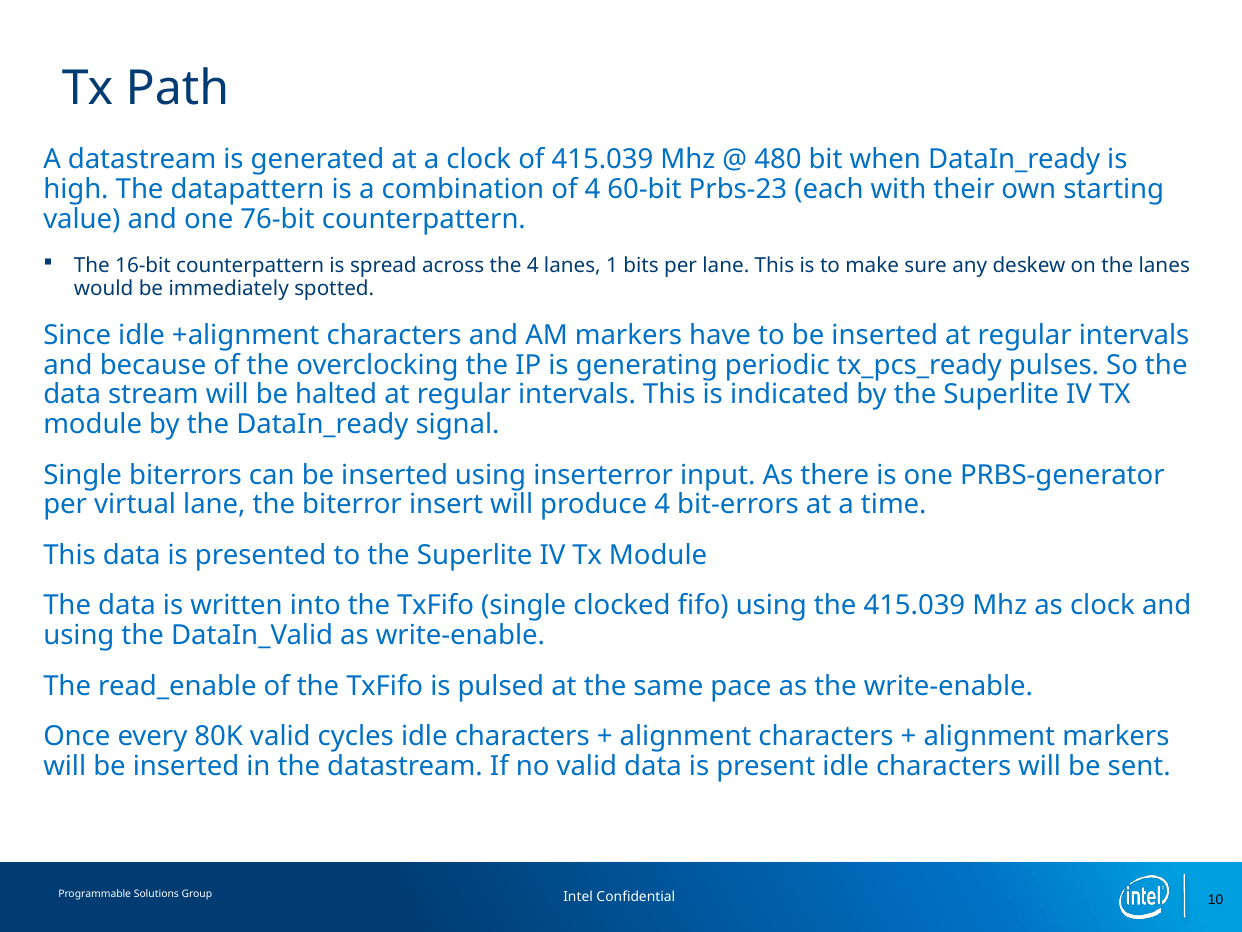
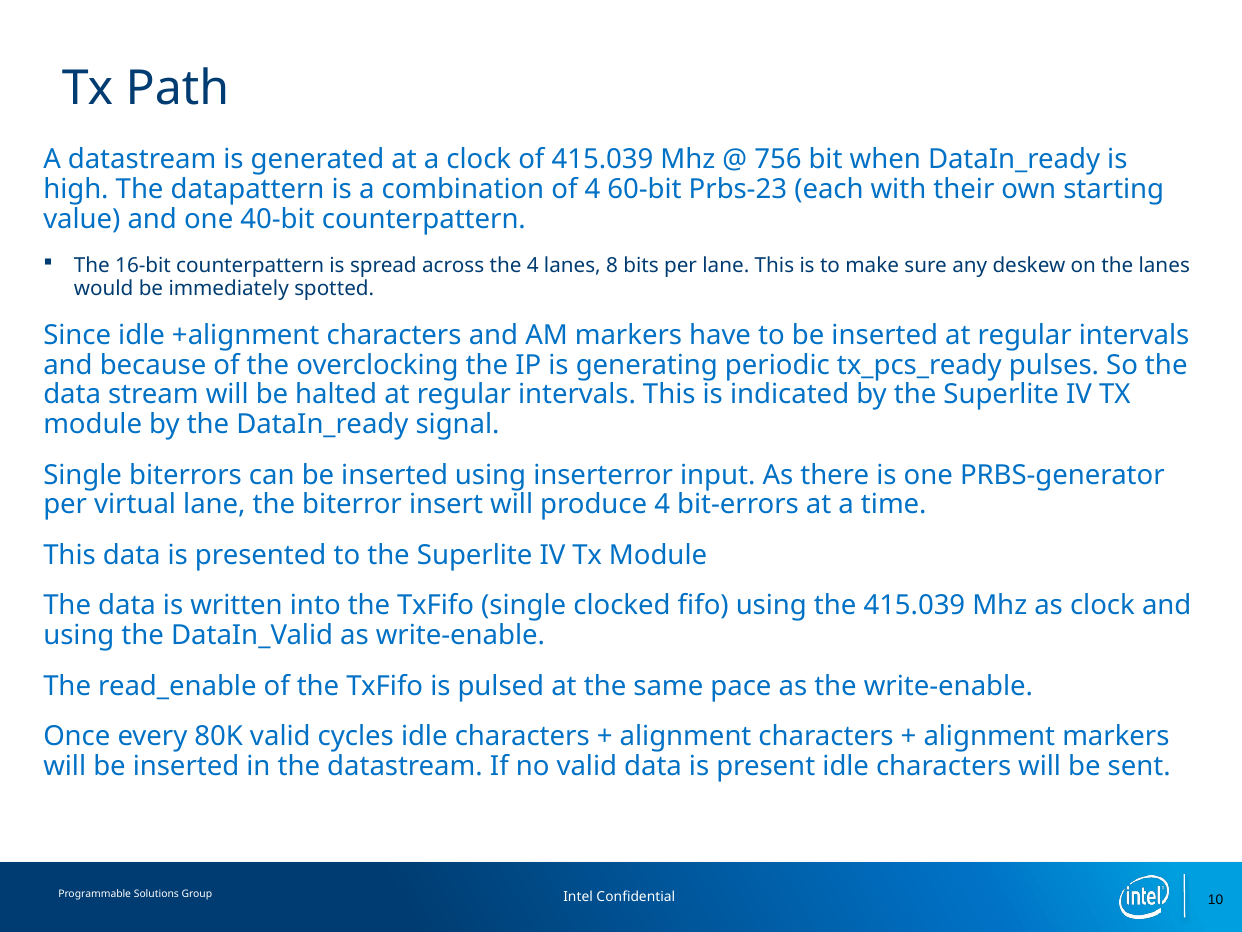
480: 480 -> 756 (778, 160)
76-bit: 76-bit -> 40-bit (277, 219)
1: 1 -> 8 (612, 266)
